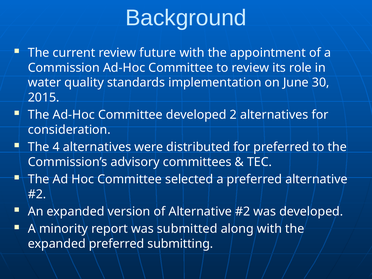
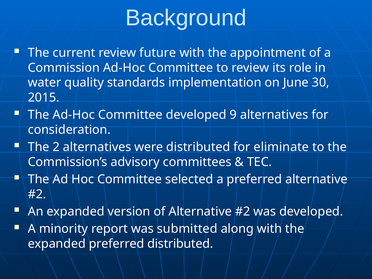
2: 2 -> 9 (233, 115)
4: 4 -> 2 (56, 147)
for preferred: preferred -> eliminate (281, 147)
preferred submitting: submitting -> distributed (180, 244)
